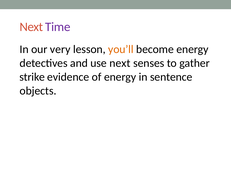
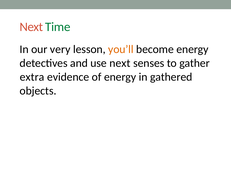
Time colour: purple -> green (58, 27)
strike: strike -> extra (32, 77)
sentence: sentence -> gathered (171, 77)
